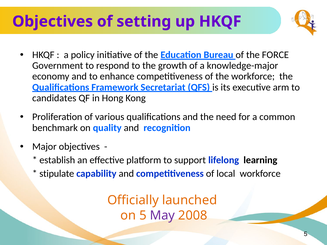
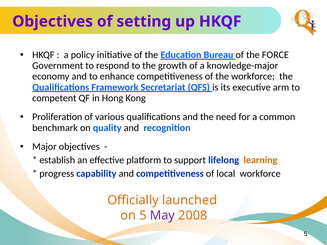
candidates: candidates -> competent (54, 98)
learning colour: black -> orange (260, 160)
stipulate: stipulate -> progress (57, 174)
